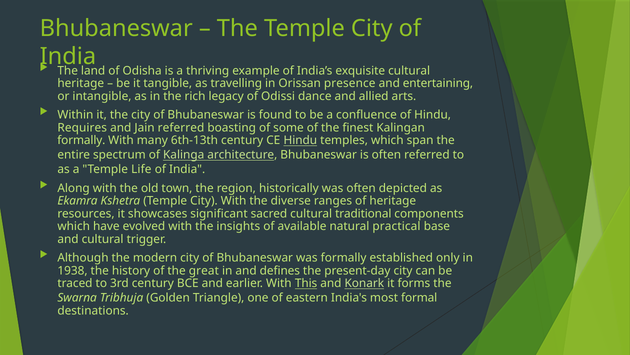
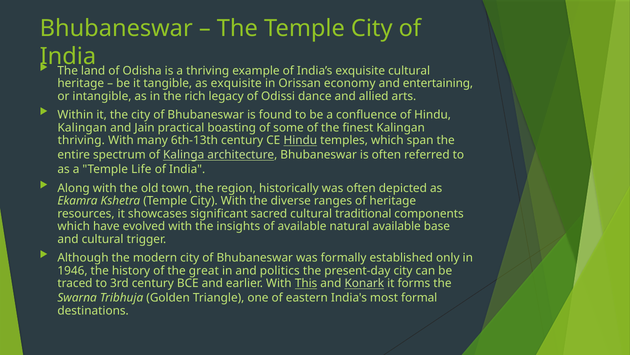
as travelling: travelling -> exquisite (236, 83)
presence: presence -> economy (350, 83)
Requires: Requires -> Kalingan (82, 127)
Jain referred: referred -> practical (181, 127)
formally: formally -> thriving (81, 140)
natural practical: practical -> available (397, 226)
1938: 1938 -> 1946 (73, 270)
defines: defines -> politics (280, 270)
